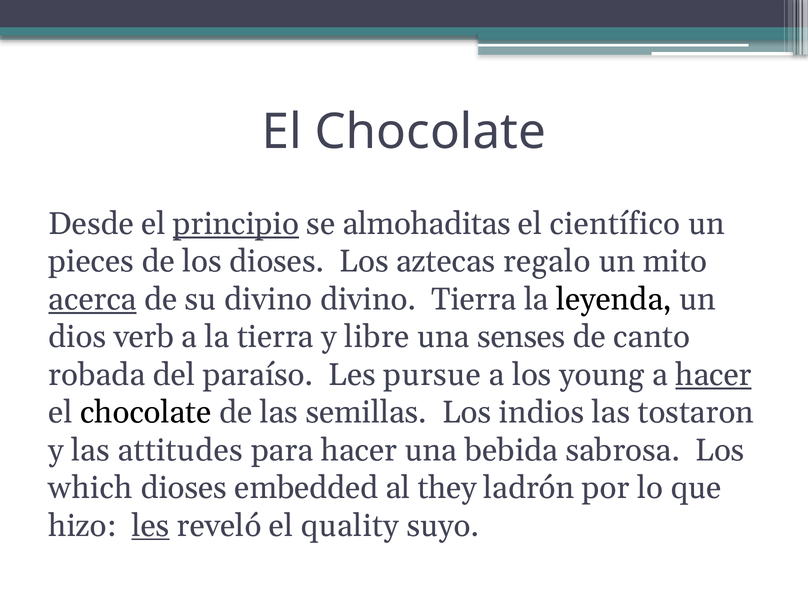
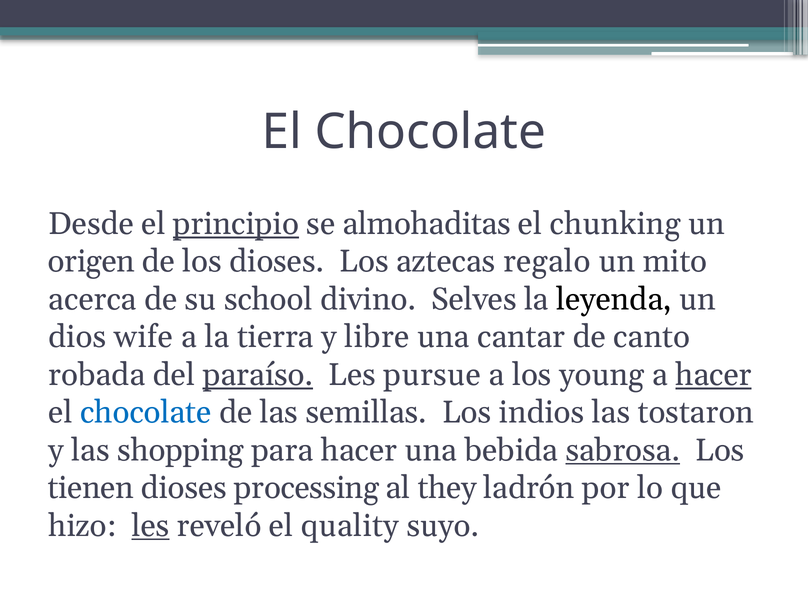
científico: científico -> chunking (615, 224)
pieces: pieces -> origen (91, 262)
acerca underline: present -> none (93, 299)
su divino: divino -> school (268, 299)
divino Tierra: Tierra -> Selves (474, 299)
verb: verb -> wife (144, 337)
senses: senses -> cantar (521, 337)
paraíso underline: none -> present (258, 375)
chocolate colour: black -> blue (146, 413)
attitudes: attitudes -> shopping (181, 450)
sabrosa underline: none -> present (623, 450)
which: which -> tienen (91, 488)
embedded: embedded -> processing (306, 488)
